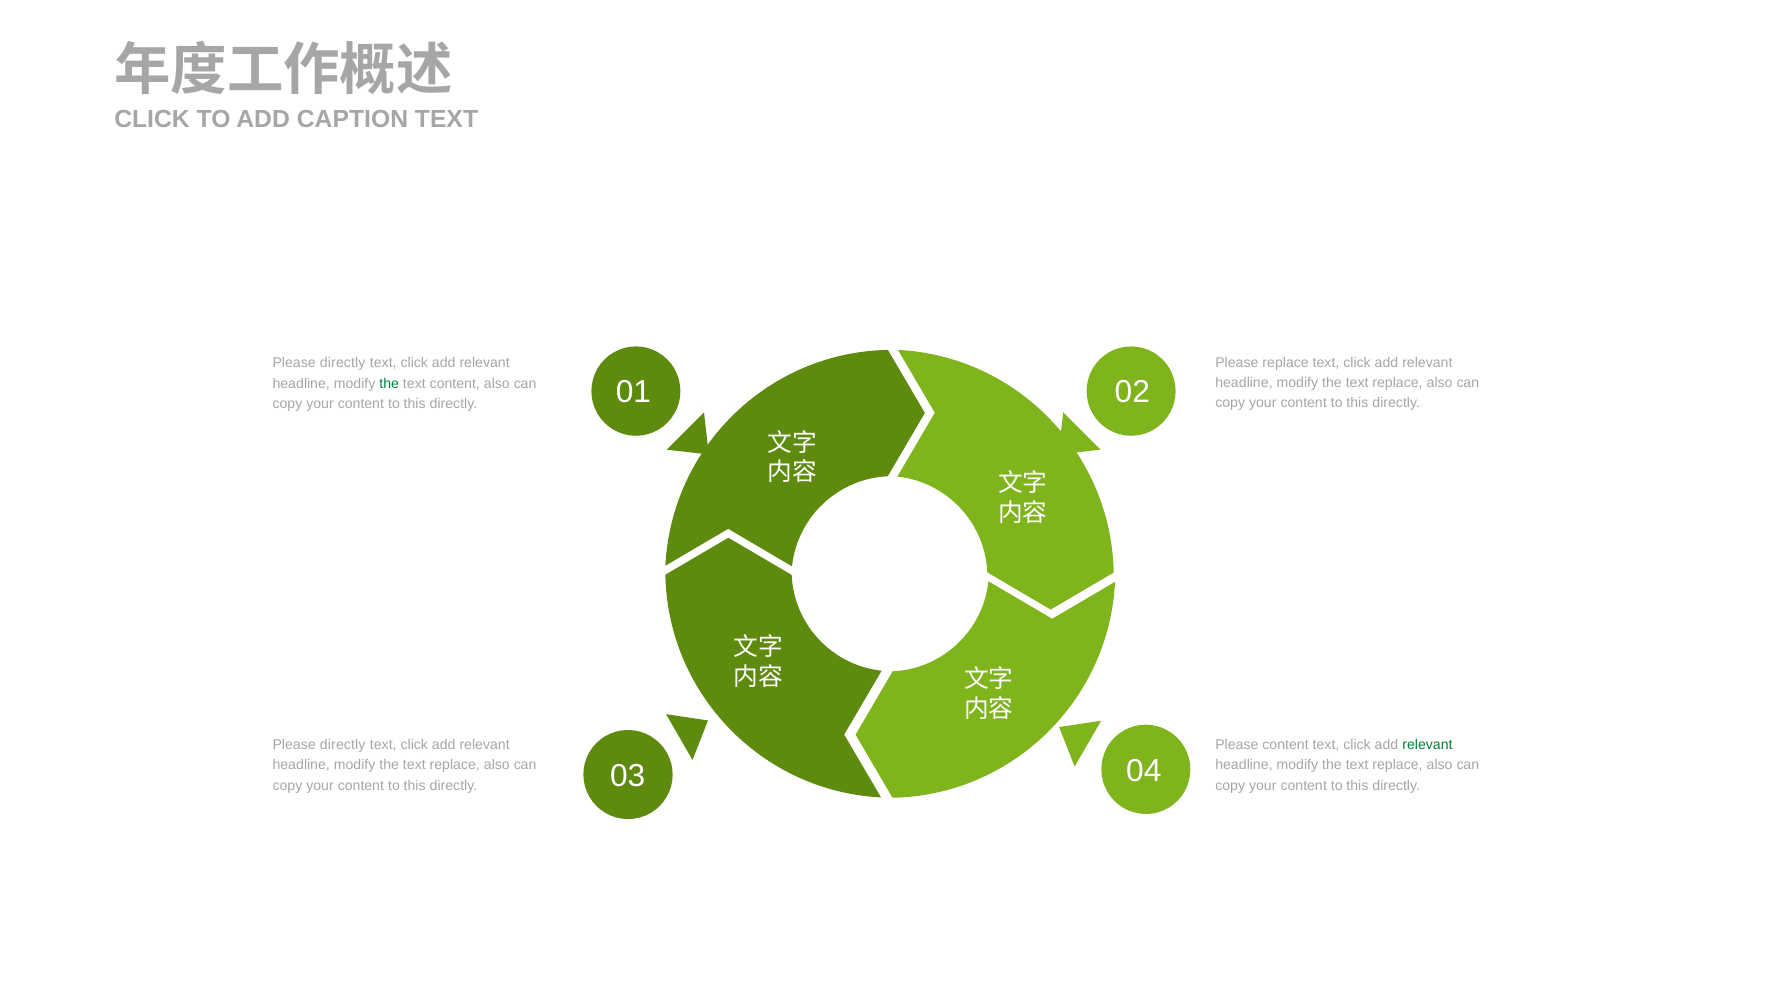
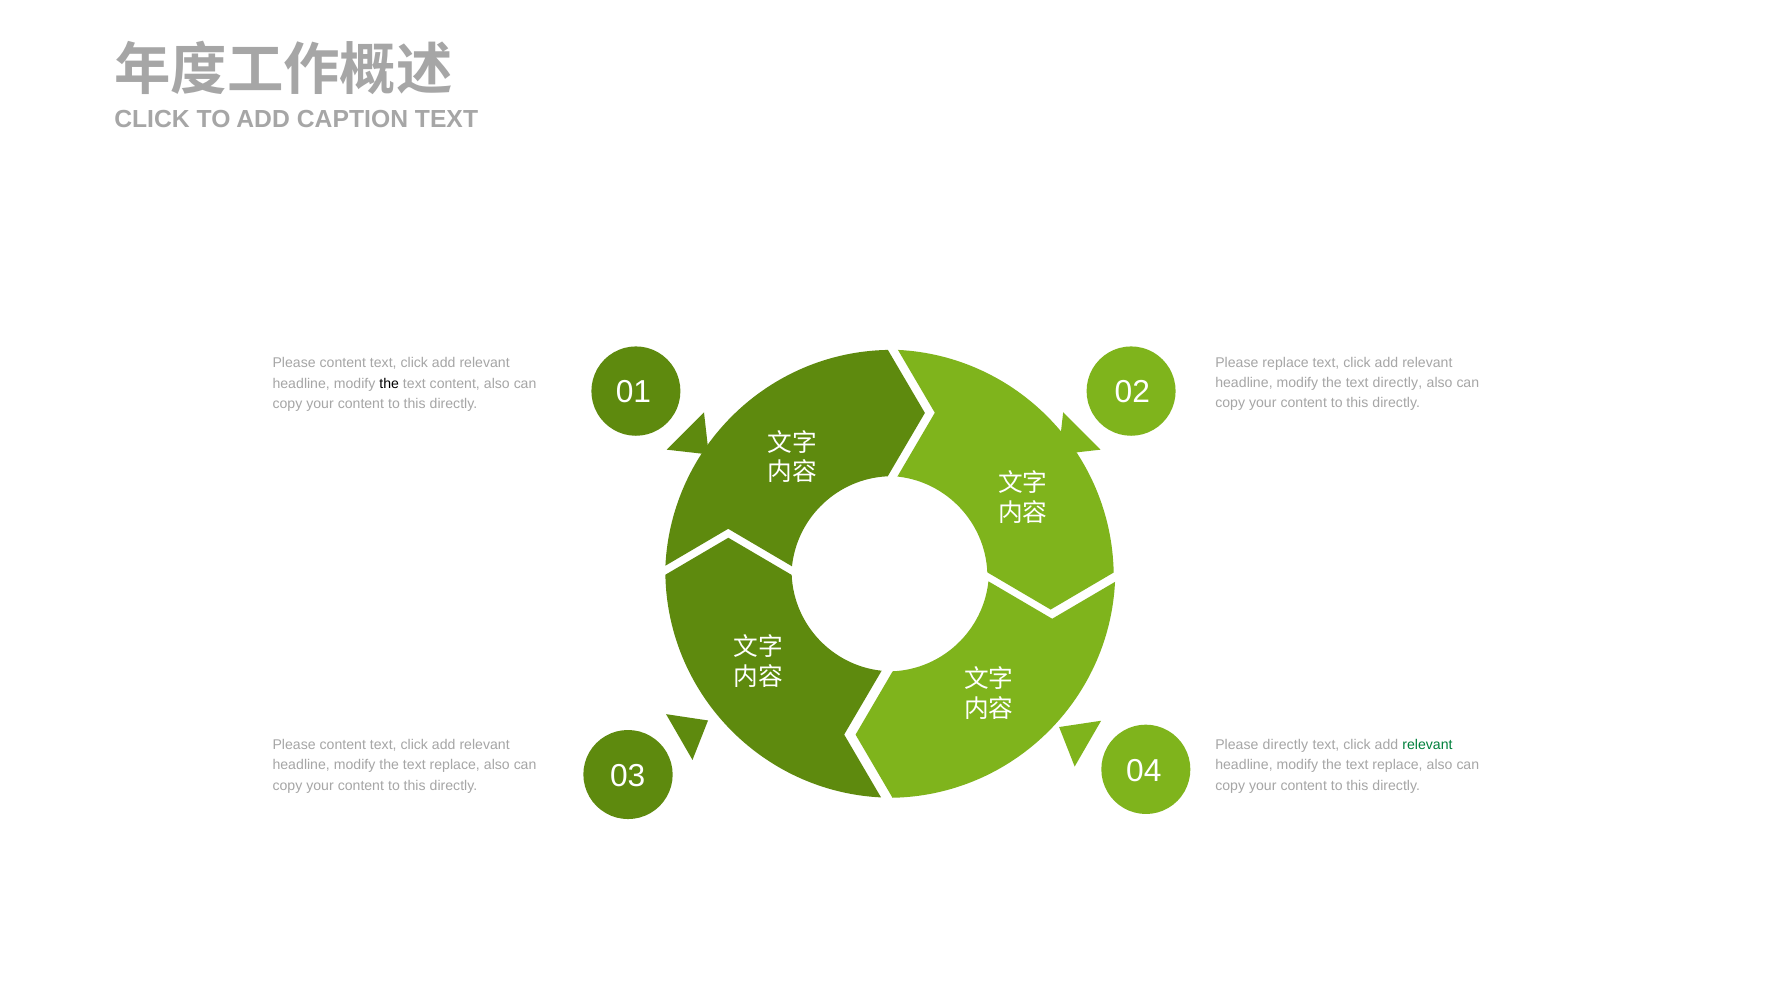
directly: directly -> content (343, 363)
replace: replace -> directly (1397, 382)
the colour: green -> black (389, 383)
directly: directly -> content (343, 745)
Please content: content -> directly (1285, 745)
